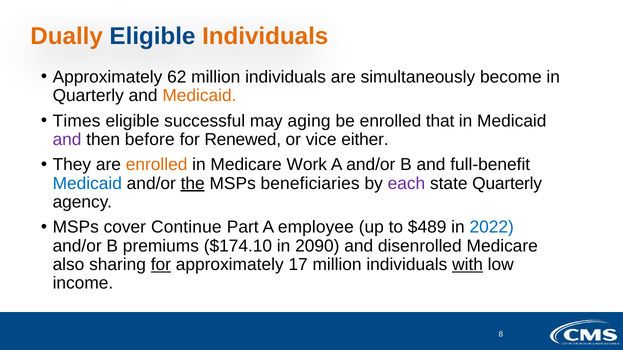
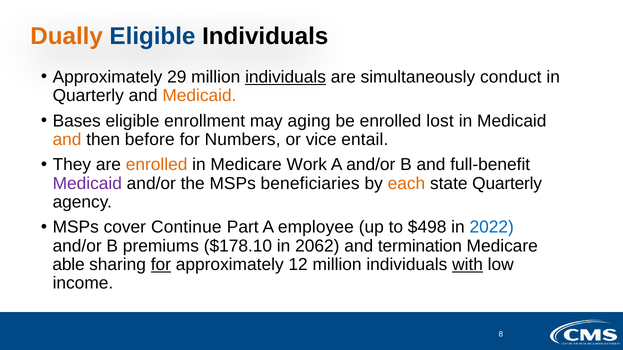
Individuals colour: orange -> black (265, 36)
62: 62 -> 29 (177, 77)
individuals underline: none -> present (286, 77)
become: become -> conduct (511, 77)
Times: Times -> Bases (77, 121)
successful: successful -> enrollment (205, 121)
that: that -> lost (440, 121)
and colour: purple -> orange (67, 140)
Renewed: Renewed -> Numbers (243, 140)
either: either -> entail (365, 140)
Medicaid colour: blue -> purple (87, 184)
the underline: present -> none (193, 184)
each colour: purple -> orange (406, 184)
$489: $489 -> $498 (427, 227)
$174.10: $174.10 -> $178.10 (238, 246)
2090: 2090 -> 2062 (317, 246)
disenrolled: disenrolled -> termination (420, 246)
also: also -> able (69, 265)
17: 17 -> 12 (298, 265)
